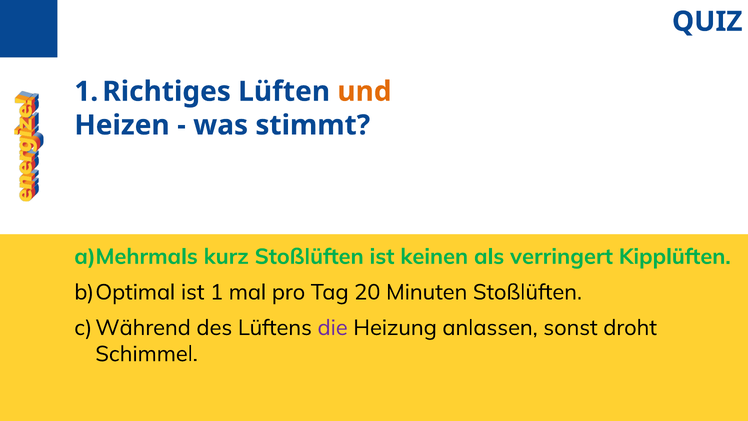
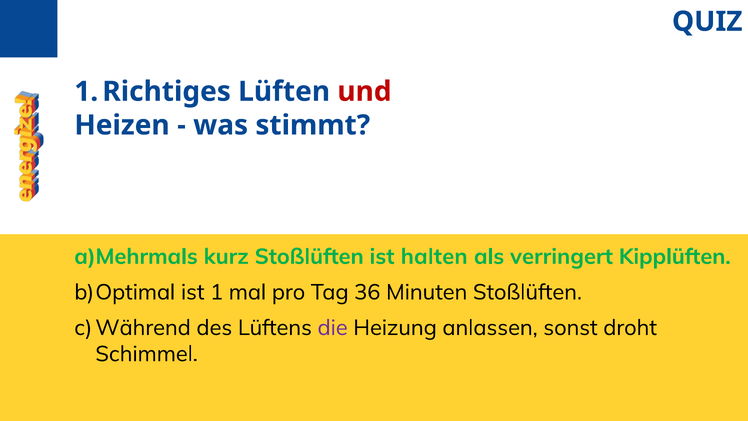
und colour: orange -> red (364, 91)
keinen: keinen -> halten (434, 257)
20: 20 -> 36 (367, 292)
